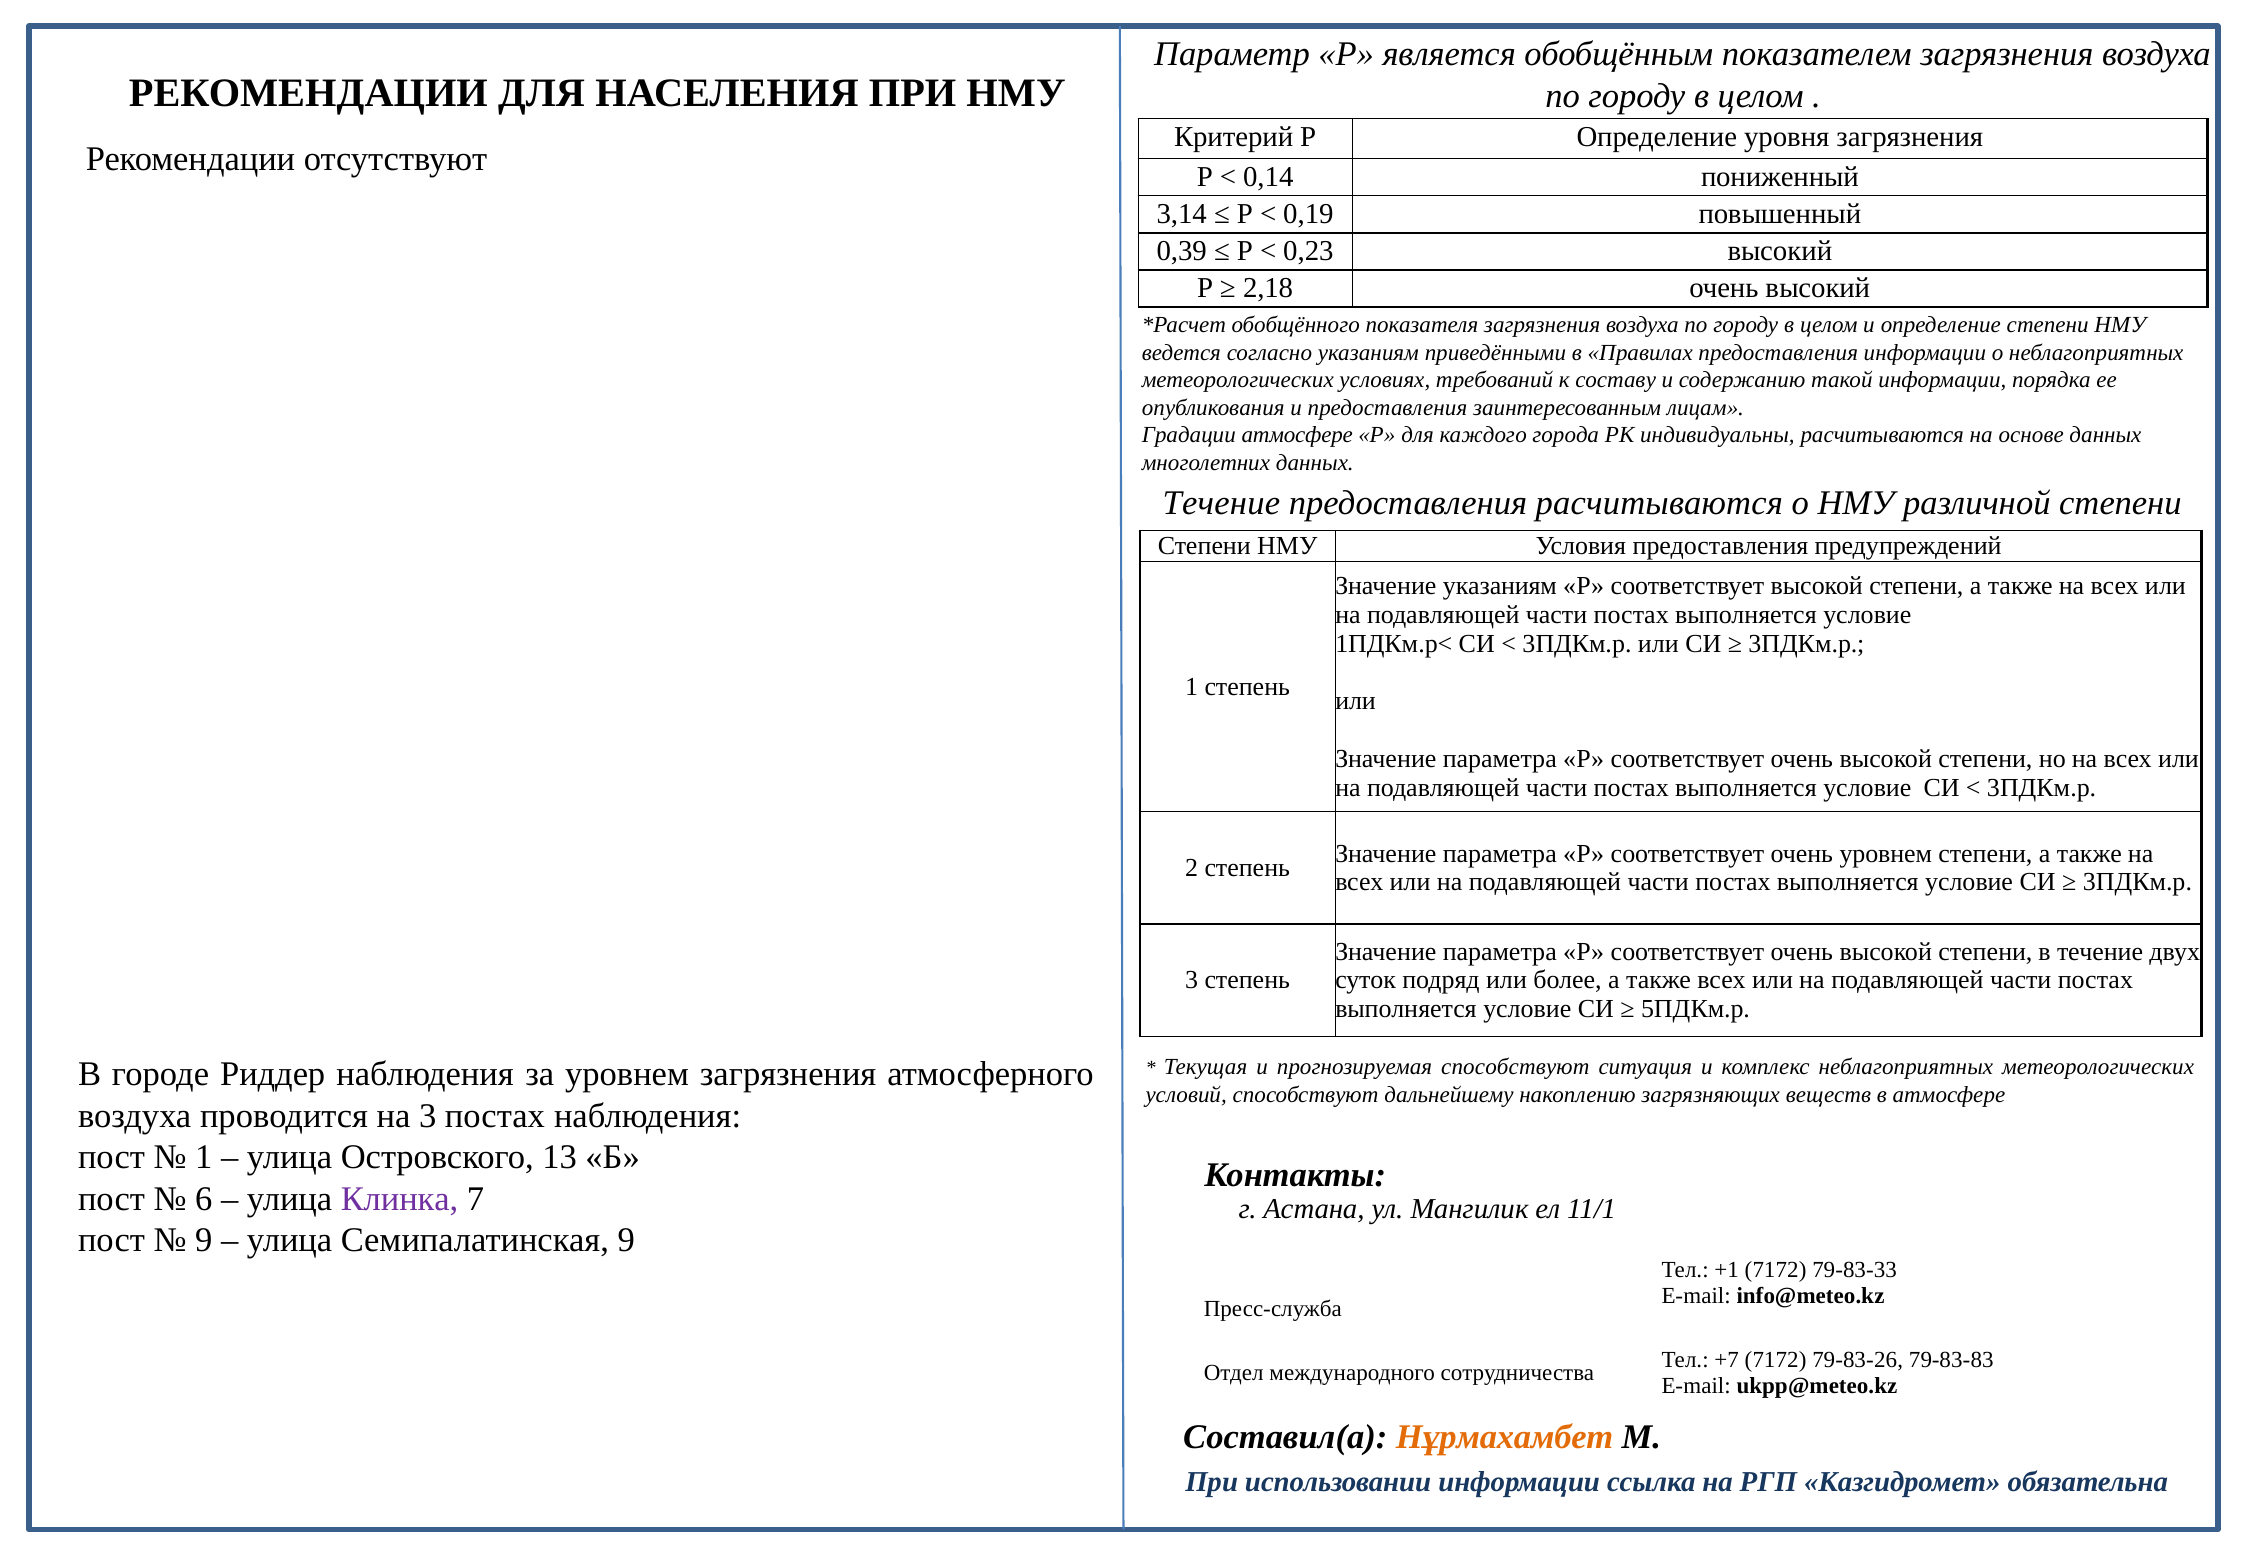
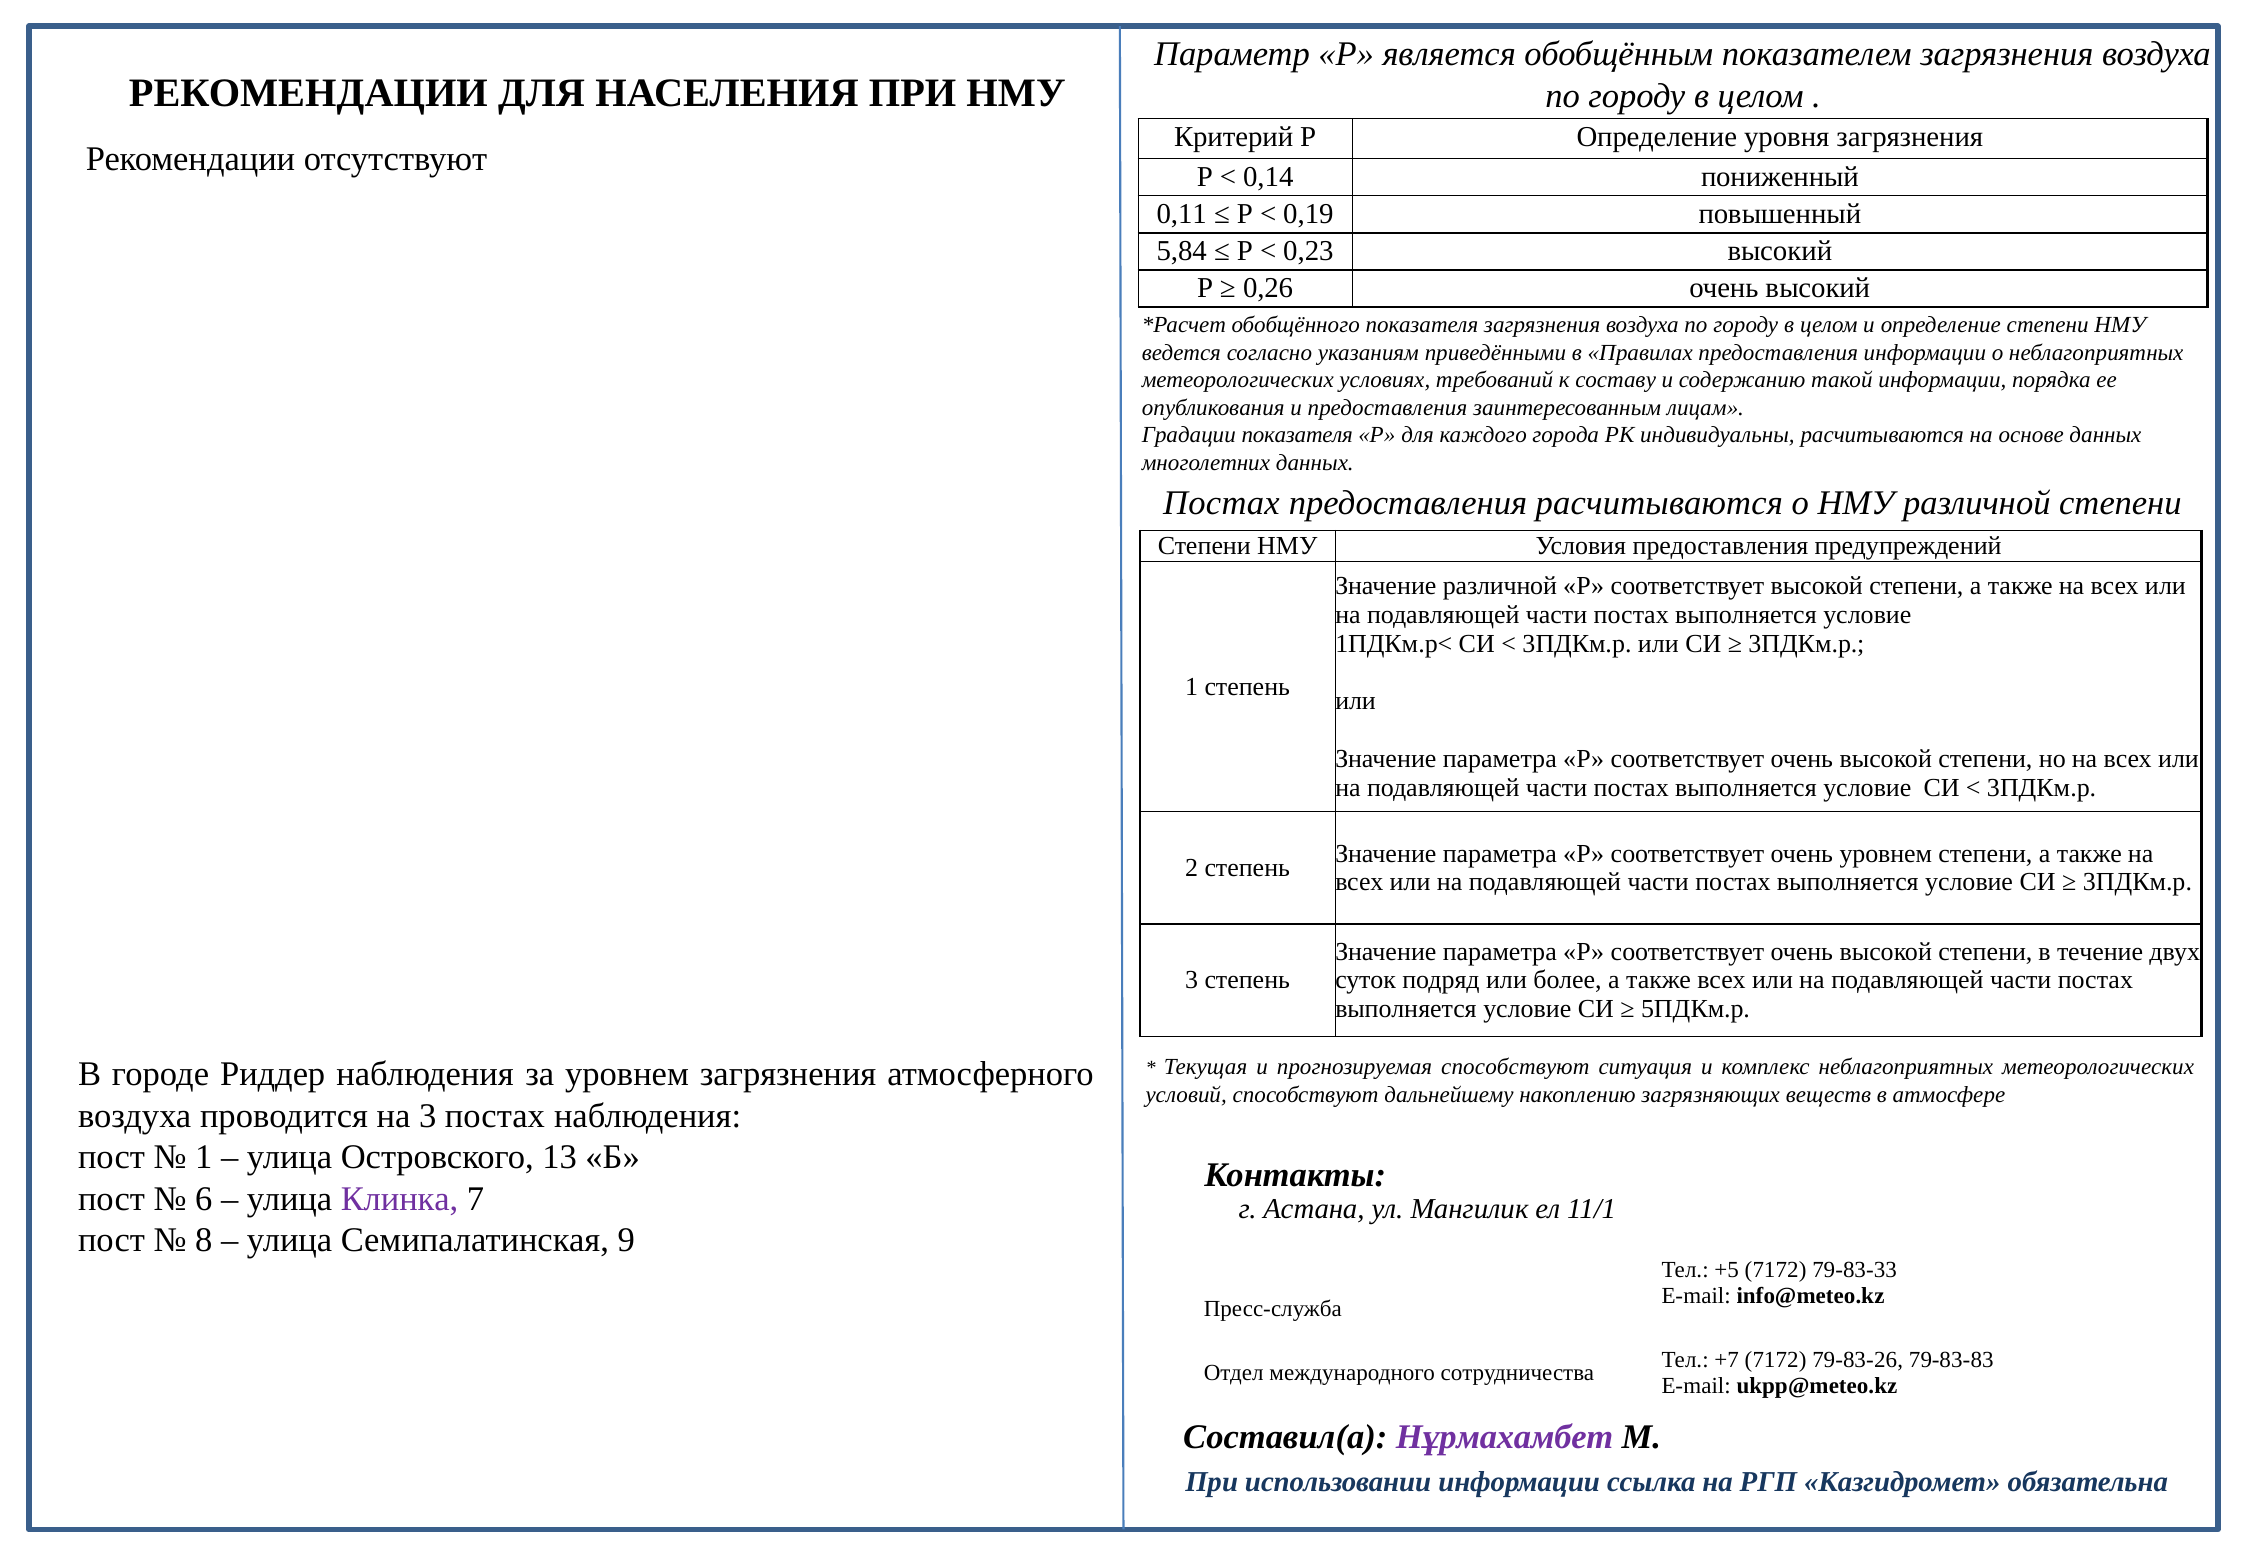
3,14: 3,14 -> 0,11 (1182, 214)
0,39: 0,39 -> 5,84 (1182, 251)
2,18: 2,18 -> 0,26 (1268, 288)
Градации атмосфере: атмосфере -> показателя (1297, 435)
Течение: Течение -> Постах (1221, 503)
Значение указаниям: указаниям -> различной (1500, 586)
9: 9 -> 8 (204, 1240)
+1: +1 -> +5 (1727, 1270)
Нұрмахамбет colour: orange -> purple (1505, 1436)
